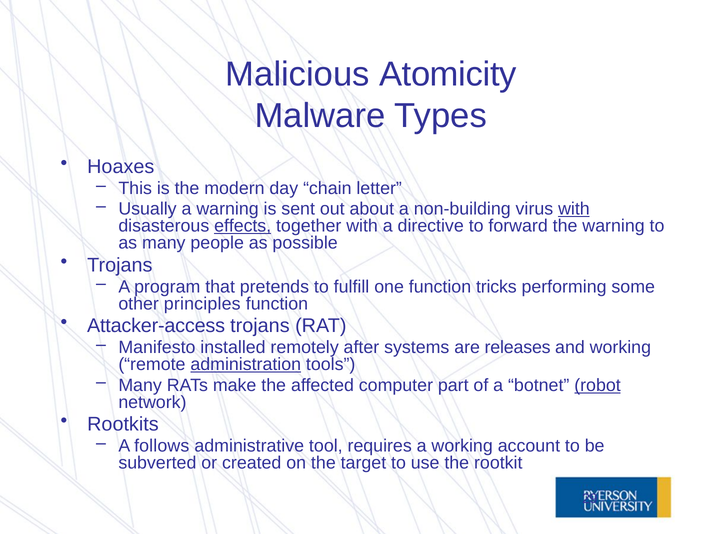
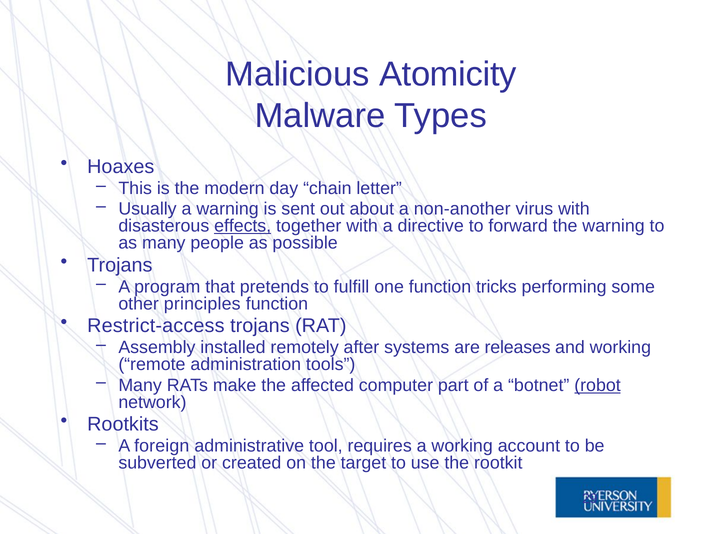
non-building: non-building -> non-another (462, 209)
with underline: present -> none (574, 209)
Attacker-access: Attacker-access -> Restrict-access (156, 326)
Manifesto: Manifesto -> Assembly (157, 347)
administration underline: present -> none (246, 364)
follows: follows -> foreign (162, 446)
